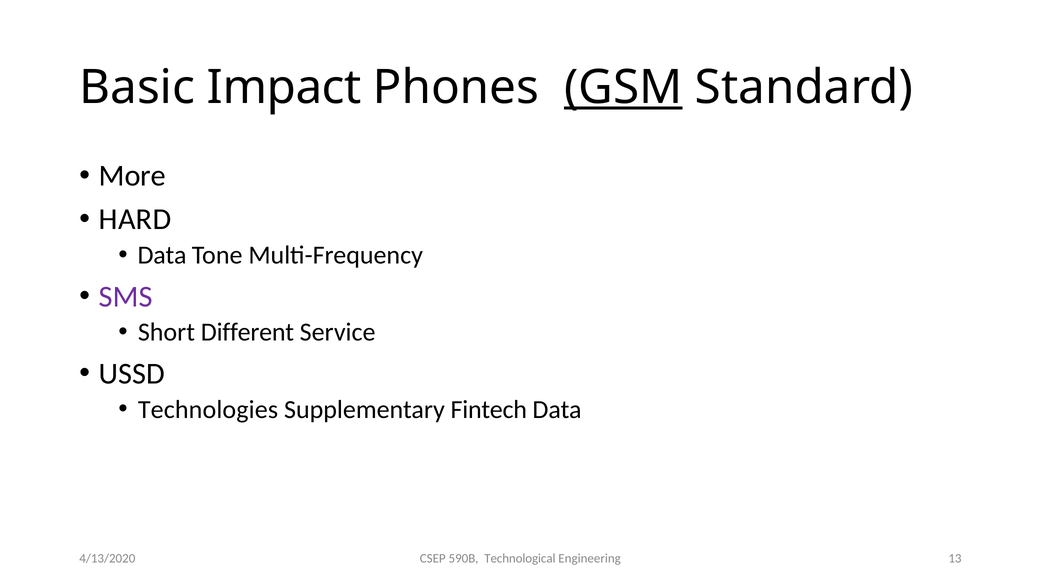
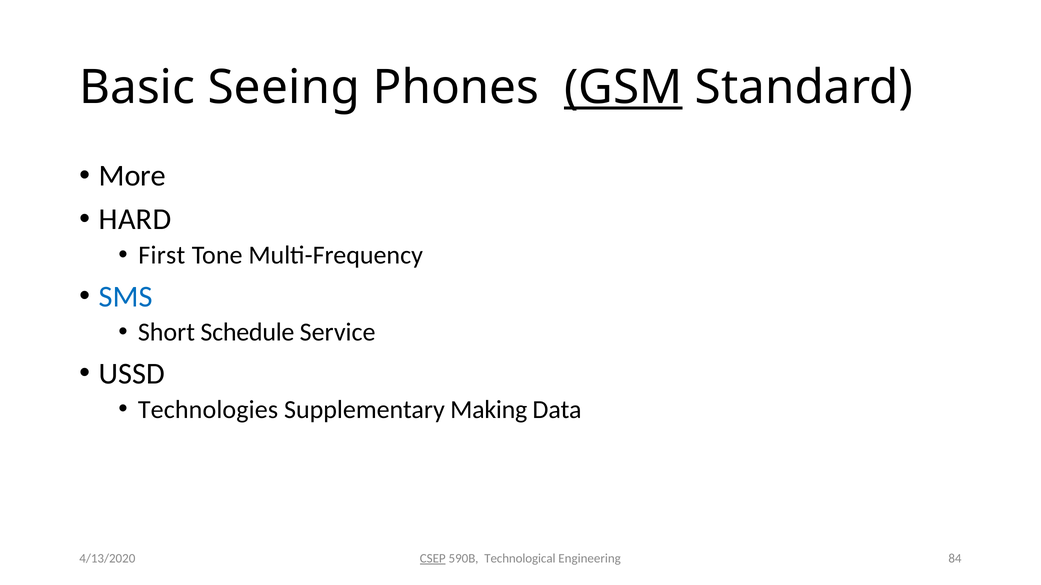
Impact: Impact -> Seeing (284, 87)
Data: Data -> First (162, 256)
SMS colour: purple -> blue (126, 297)
Different: Different -> Schedule (247, 333)
Fintech: Fintech -> Making (489, 410)
CSEP underline: none -> present (433, 559)
13: 13 -> 84 (955, 559)
